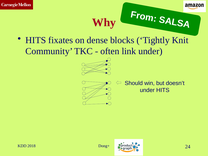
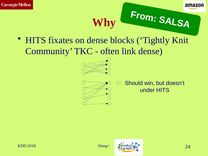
link under: under -> dense (150, 51)
